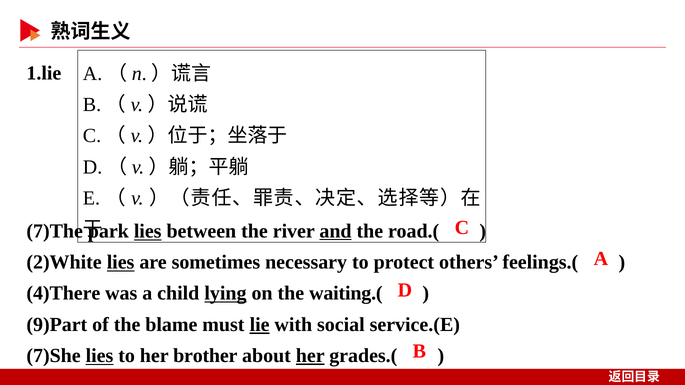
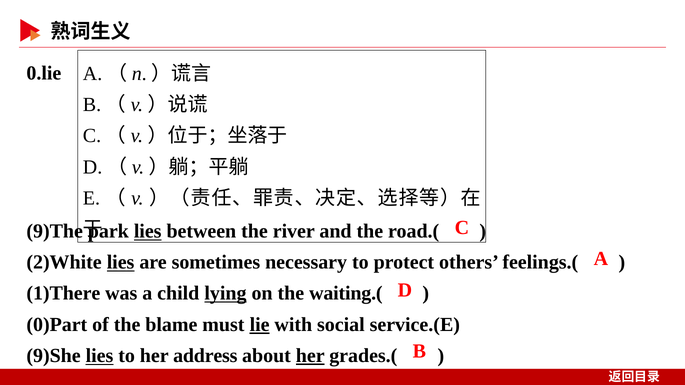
1.lie: 1.lie -> 0.lie (44, 73)
7)The: 7)The -> 9)The (55, 231)
and underline: present -> none (336, 231)
4)There: 4)There -> 1)There (63, 294)
9)Part: 9)Part -> 0)Part (57, 325)
7)She: 7)She -> 9)She (54, 356)
brother: brother -> address (205, 356)
